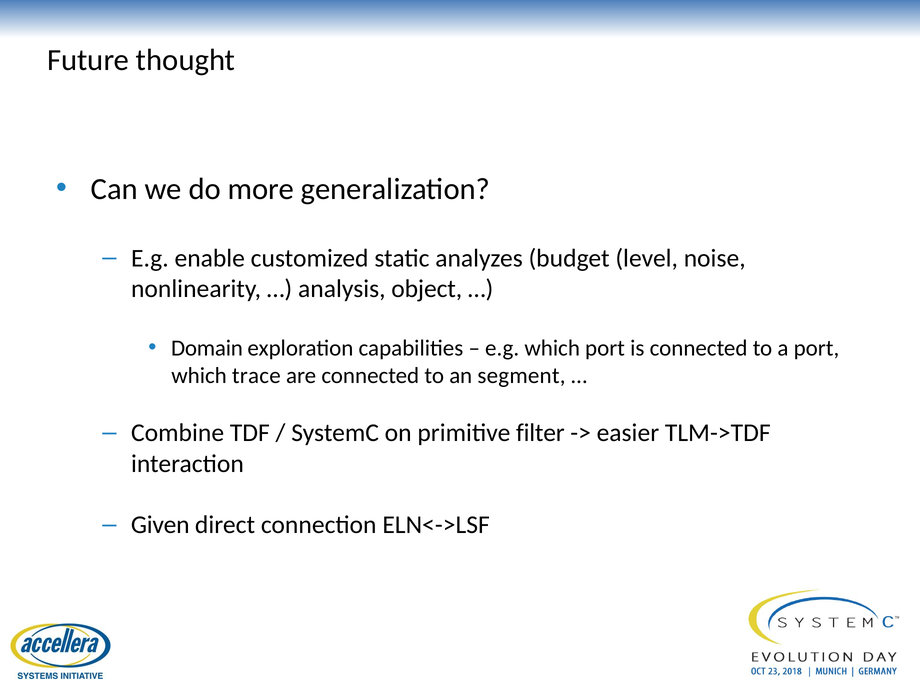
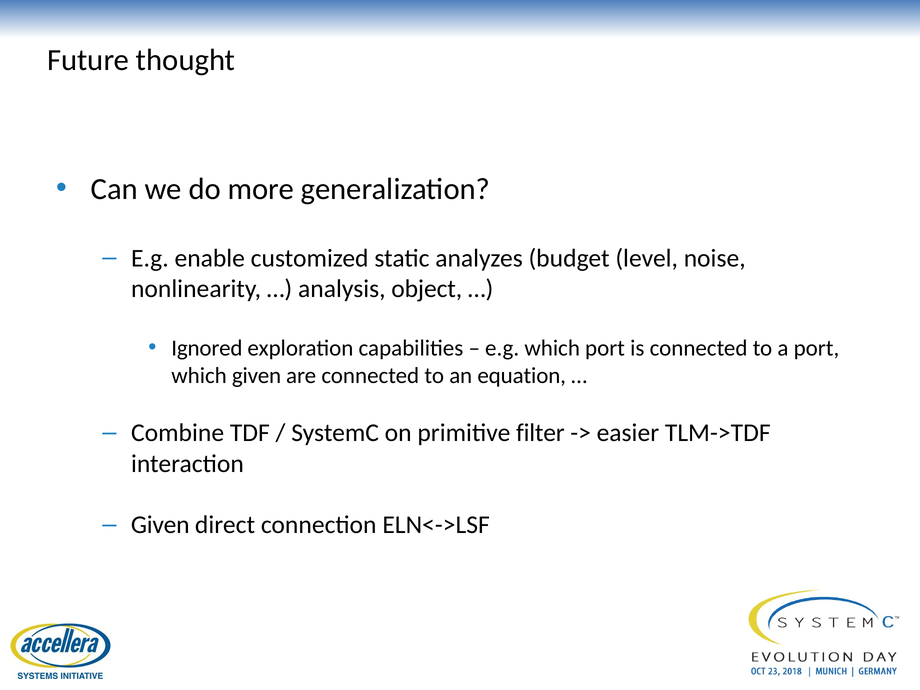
Domain: Domain -> Ignored (207, 348)
which trace: trace -> given (257, 376)
segment: segment -> equation (522, 376)
